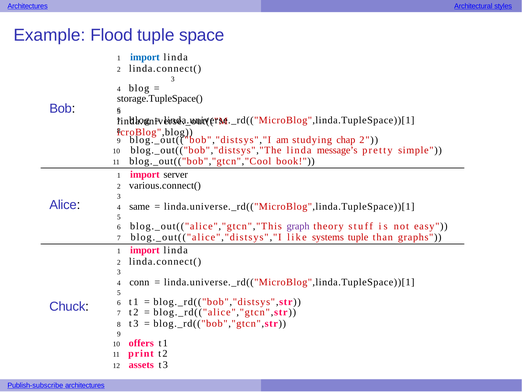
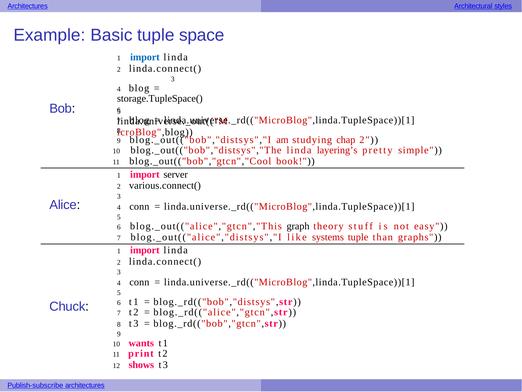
Flood: Flood -> Basic (111, 35)
message’s: message’s -> layering’s (337, 150)
same: same -> conn (139, 206)
graph colour: purple -> black (298, 226)
offers: offers -> wants (141, 343)
assets: assets -> shows (141, 365)
